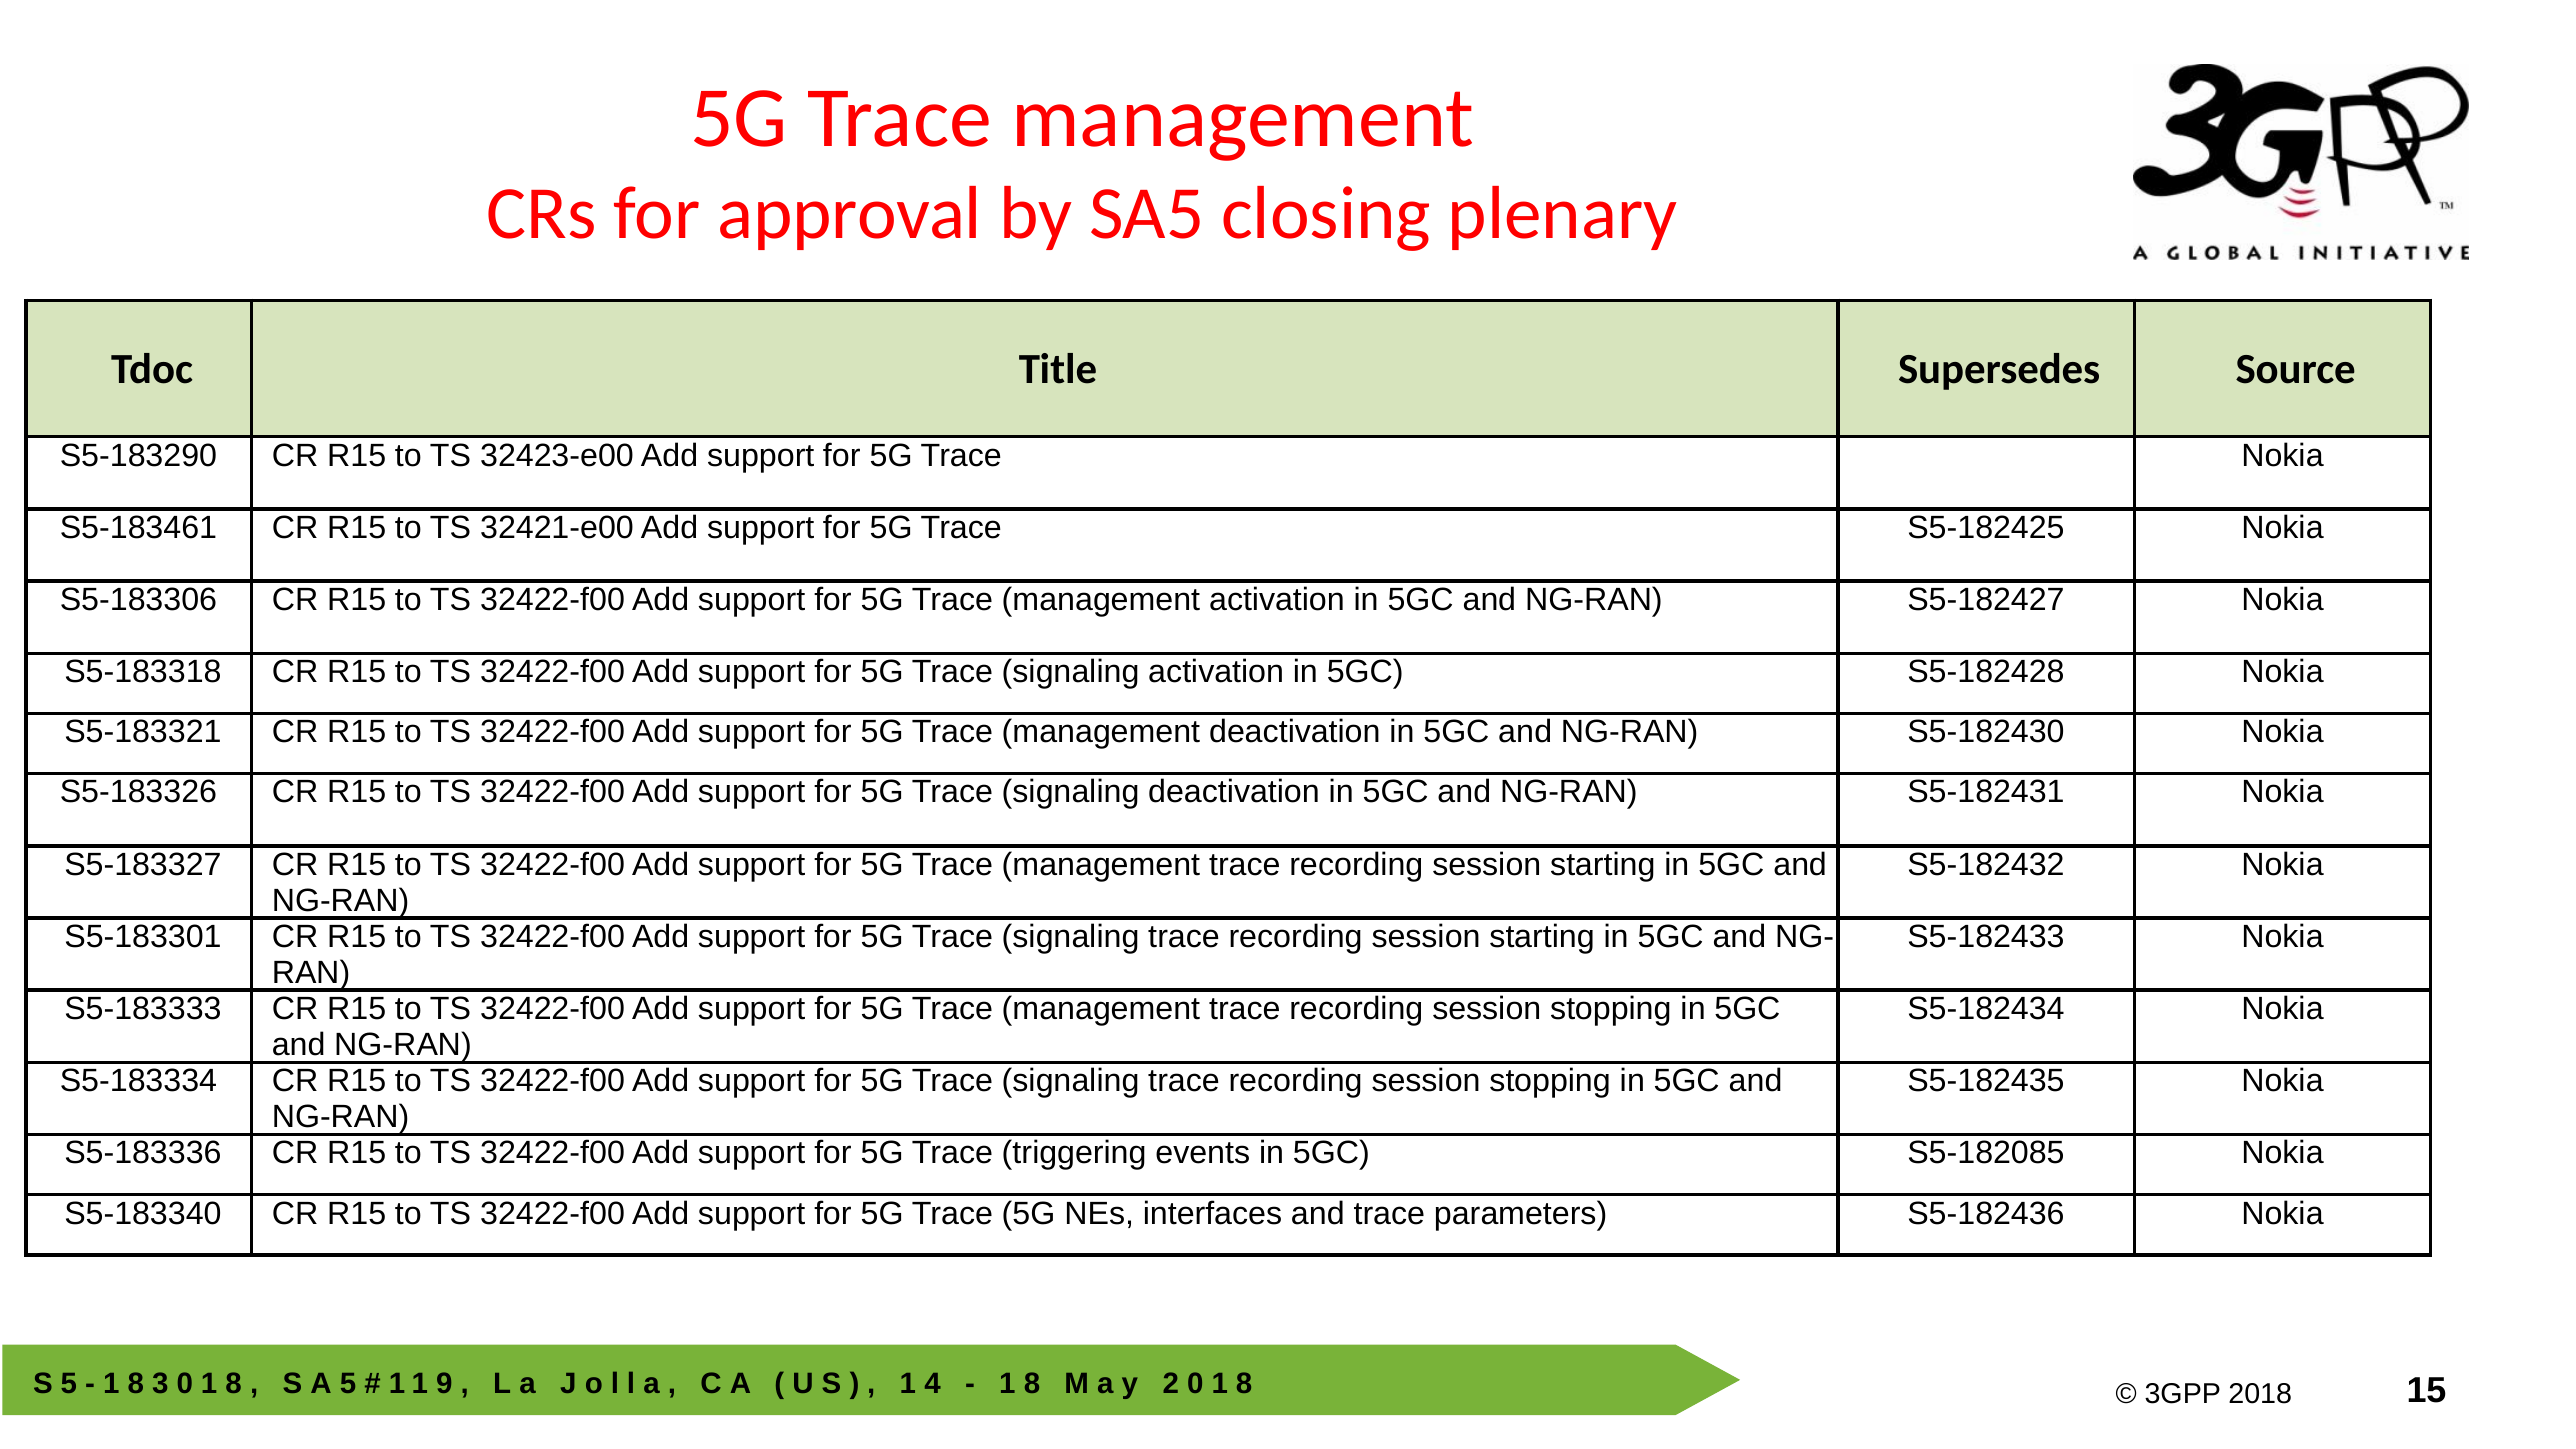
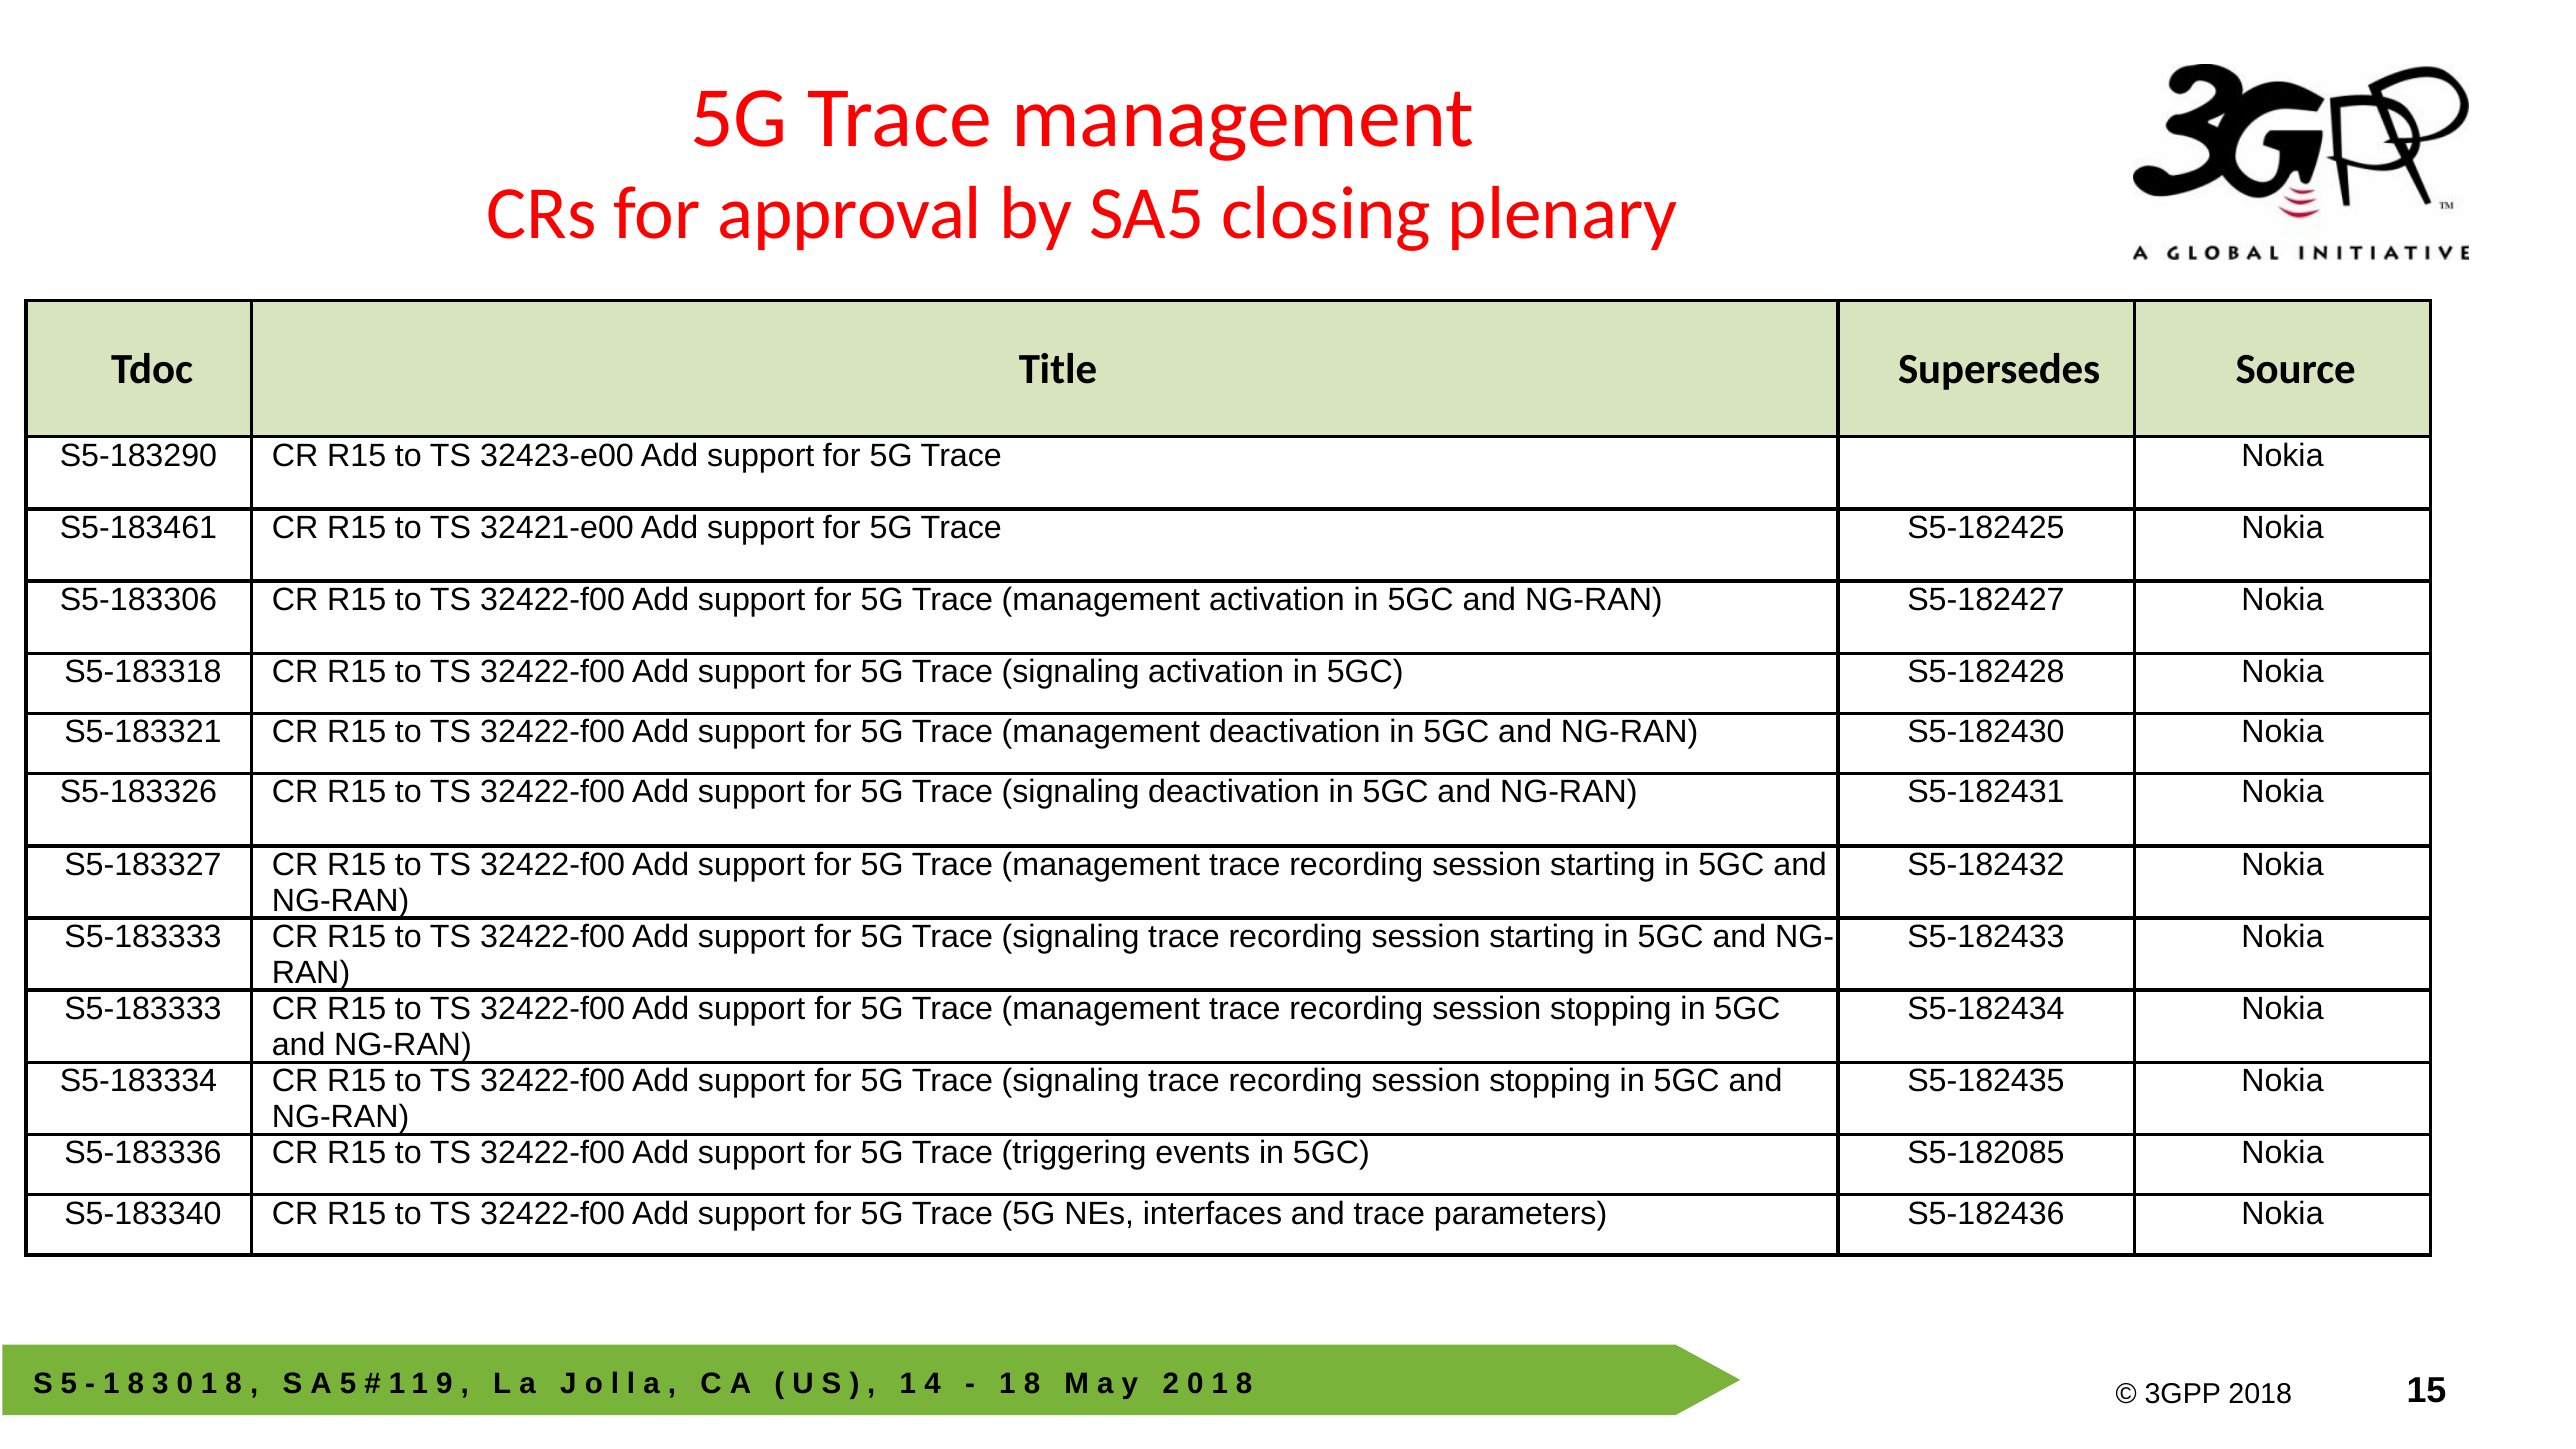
S5‑183301: S5‑183301 -> S5‑183333 (143, 937)
